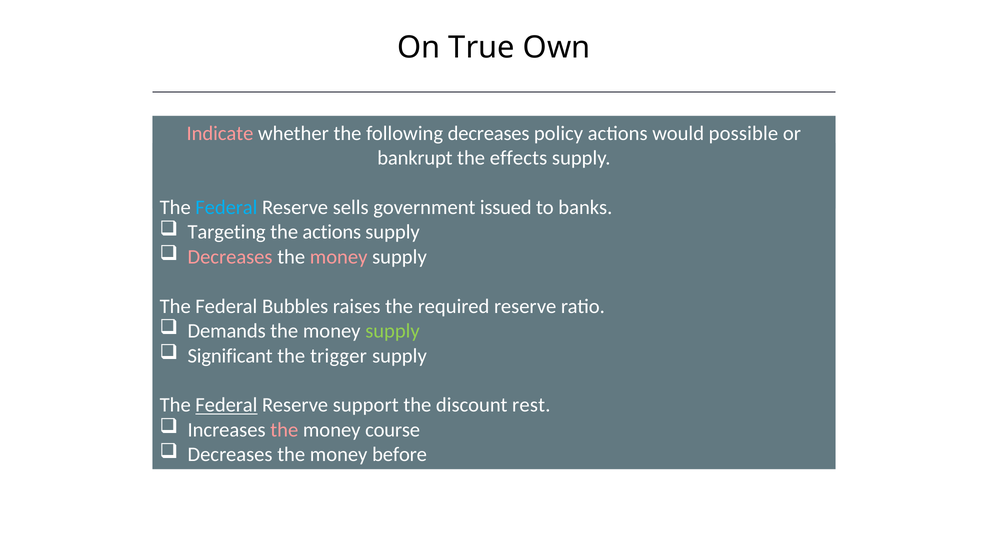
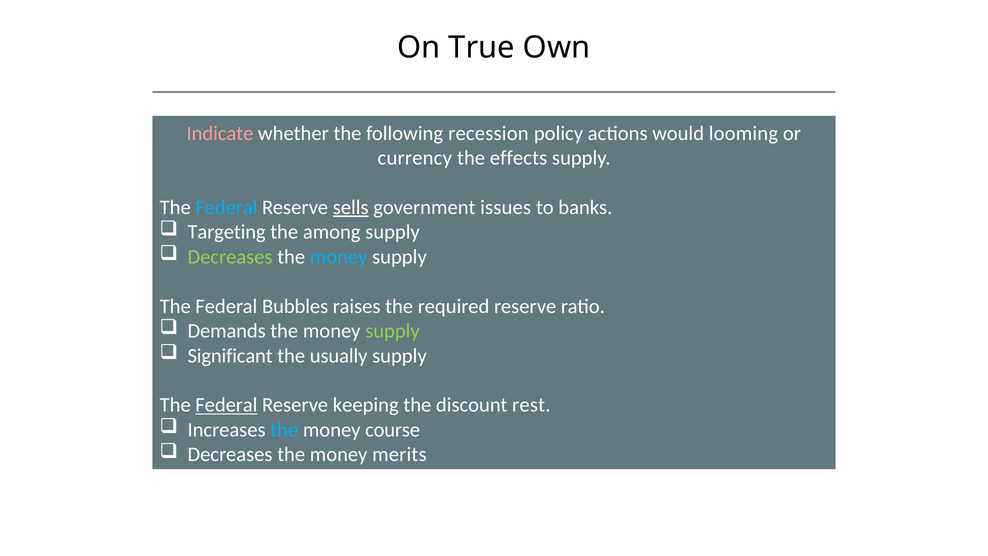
following decreases: decreases -> recession (488, 133)
possible: possible -> looming (743, 133)
bankrupt: bankrupt -> currency (415, 158)
sells underline: none -> present (351, 207)
issued: issued -> issues (506, 207)
the actions: actions -> among (332, 232)
Decreases colour: pink -> light green (230, 257)
money colour: pink -> light blue (339, 257)
trigger: trigger -> usually (339, 356)
support: support -> keeping (366, 405)
the colour: pink -> light blue (284, 430)
before: before -> merits (399, 454)
